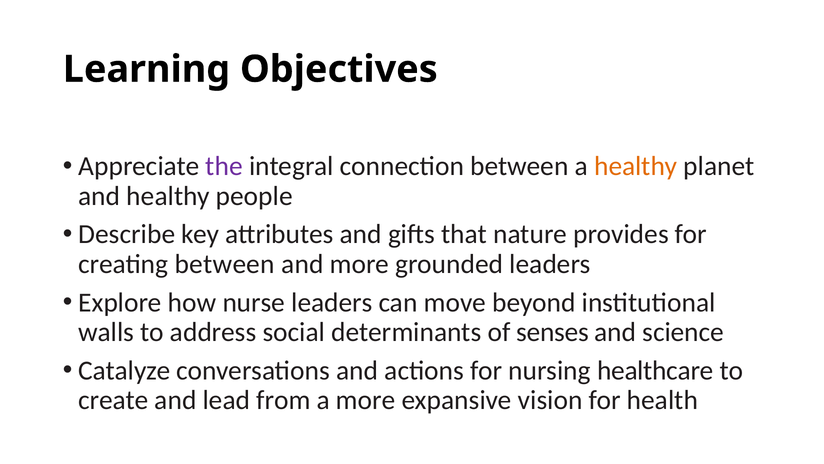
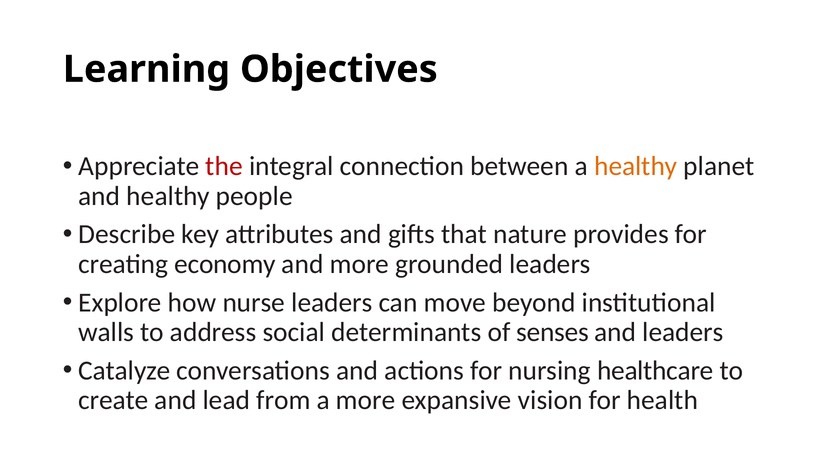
the colour: purple -> red (224, 166)
creating between: between -> economy (225, 264)
and science: science -> leaders (683, 332)
